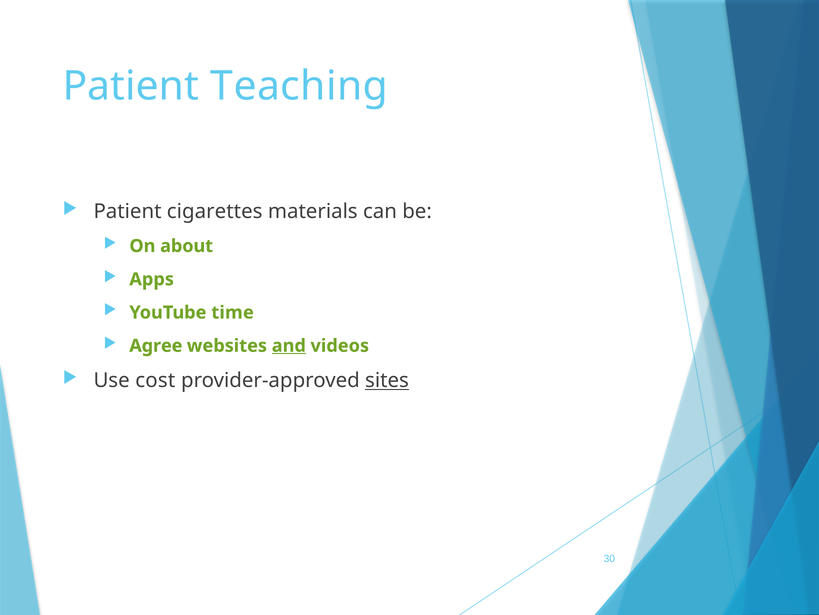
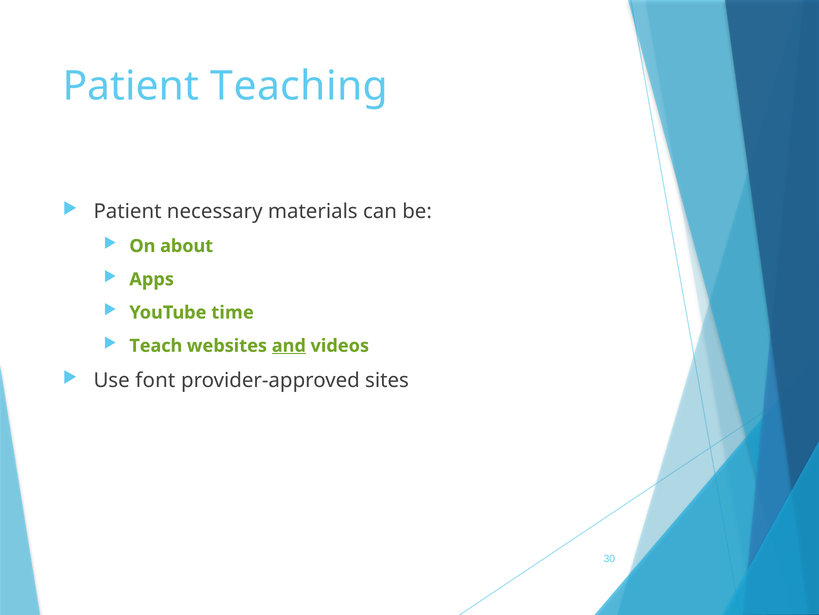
cigarettes: cigarettes -> necessary (215, 211)
Agree: Agree -> Teach (156, 345)
cost: cost -> font (155, 380)
sites underline: present -> none (387, 380)
